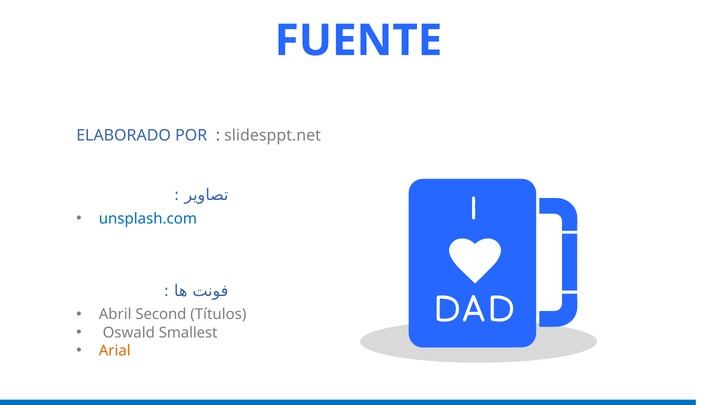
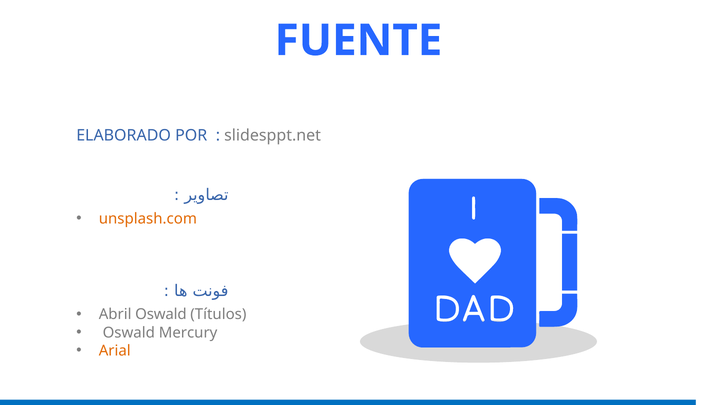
unsplash.com colour: blue -> orange (148, 219)
Abril Second: Second -> Oswald (161, 315)
Smallest: Smallest -> Mercury (188, 333)
